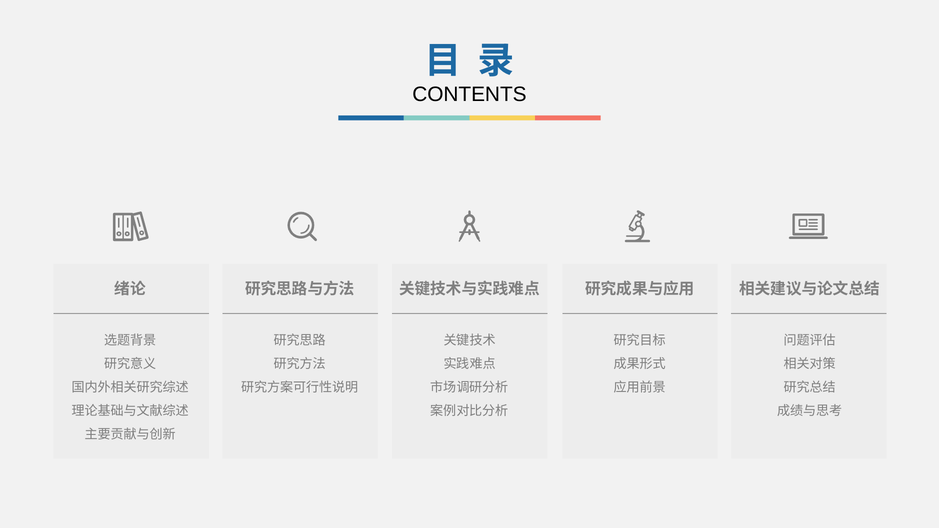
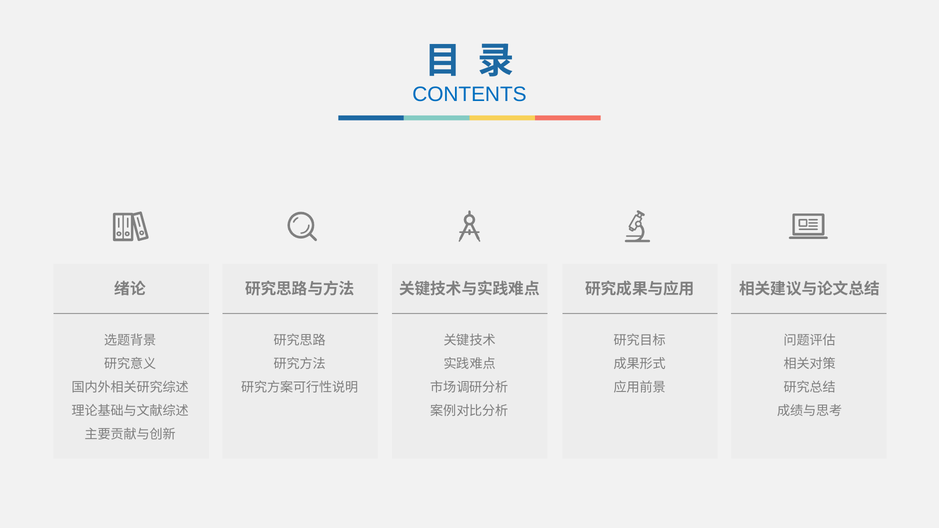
CONTENTS colour: black -> blue (469, 95)
